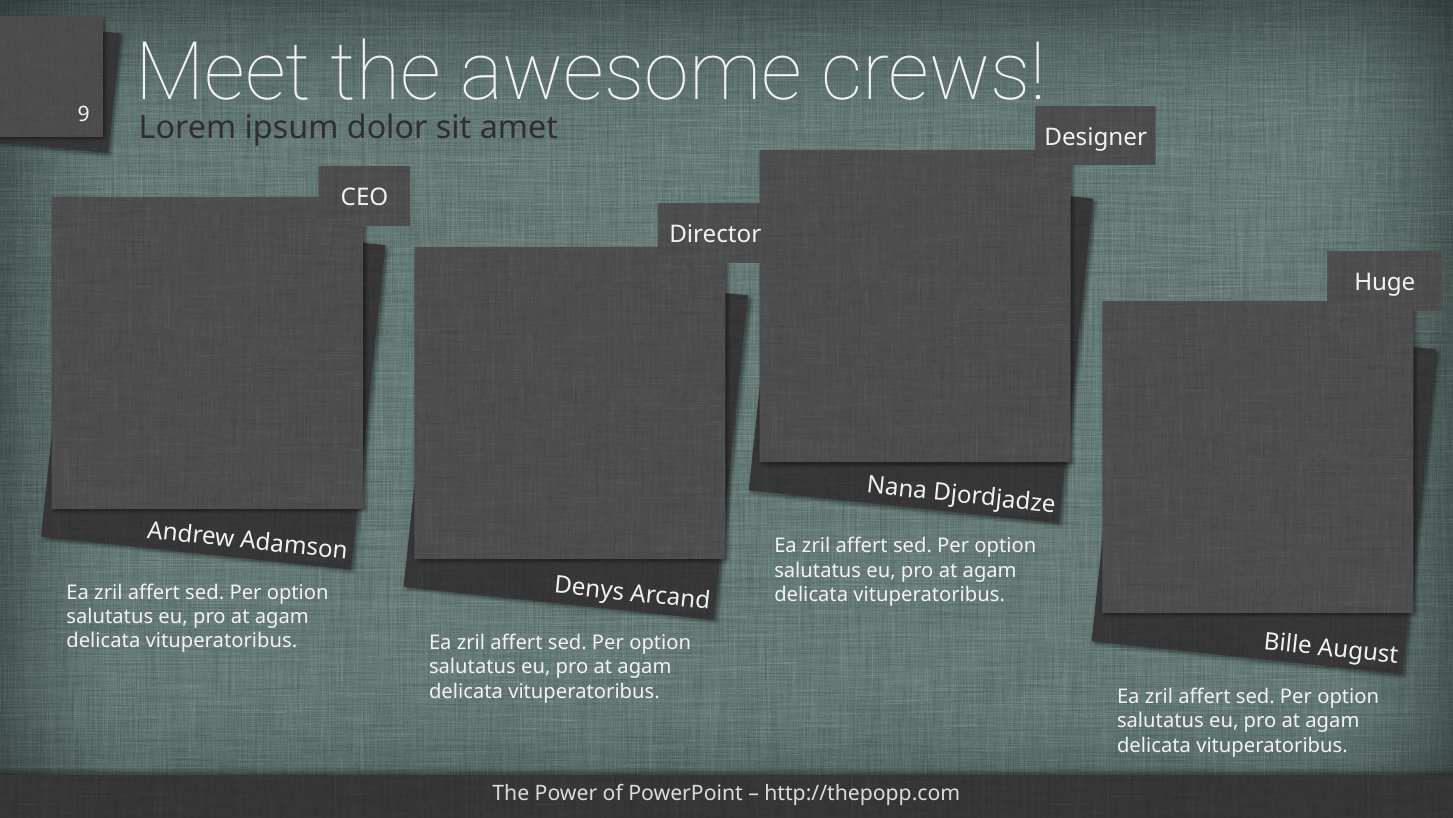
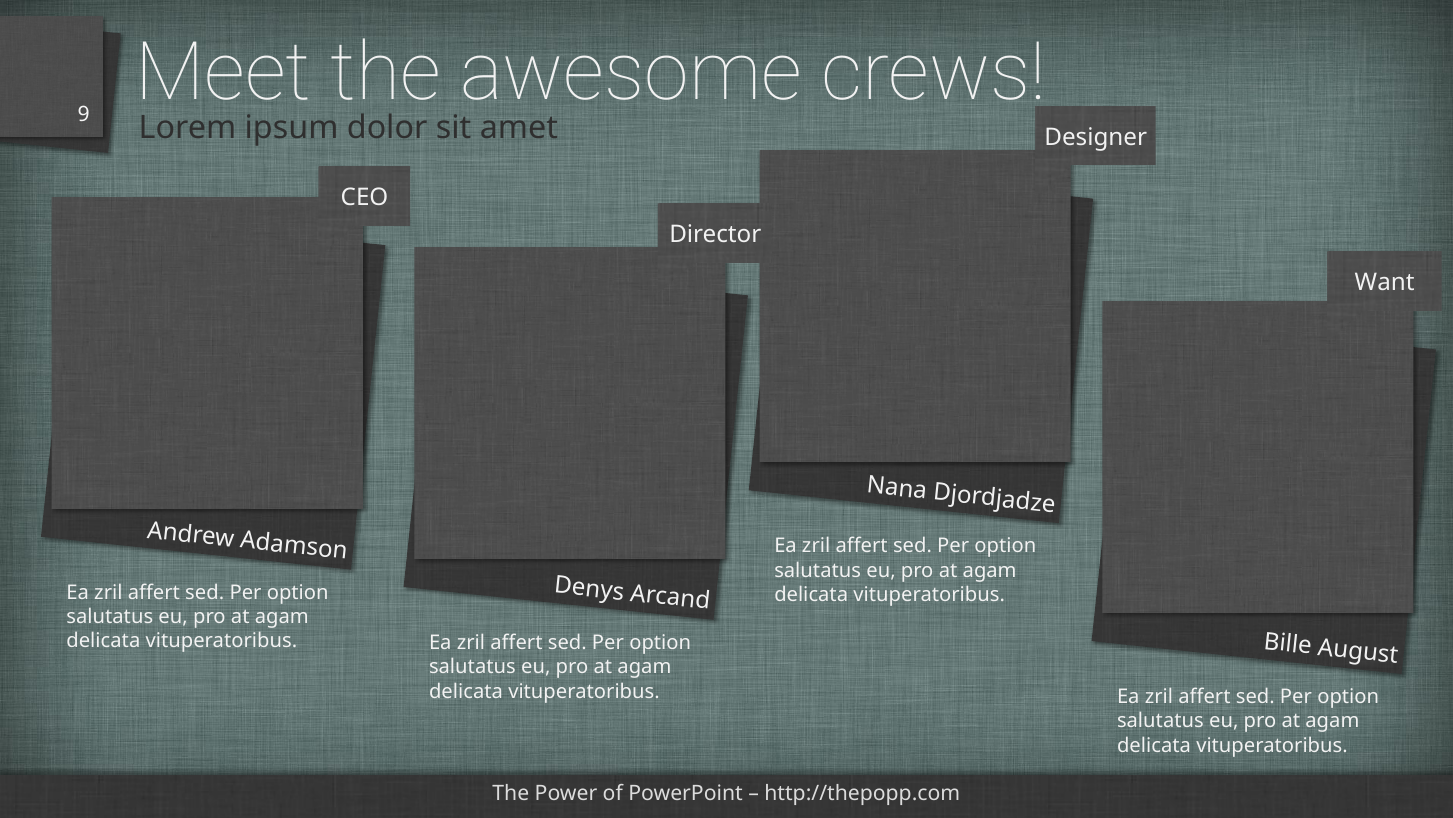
Huge: Huge -> Want (1385, 282)
